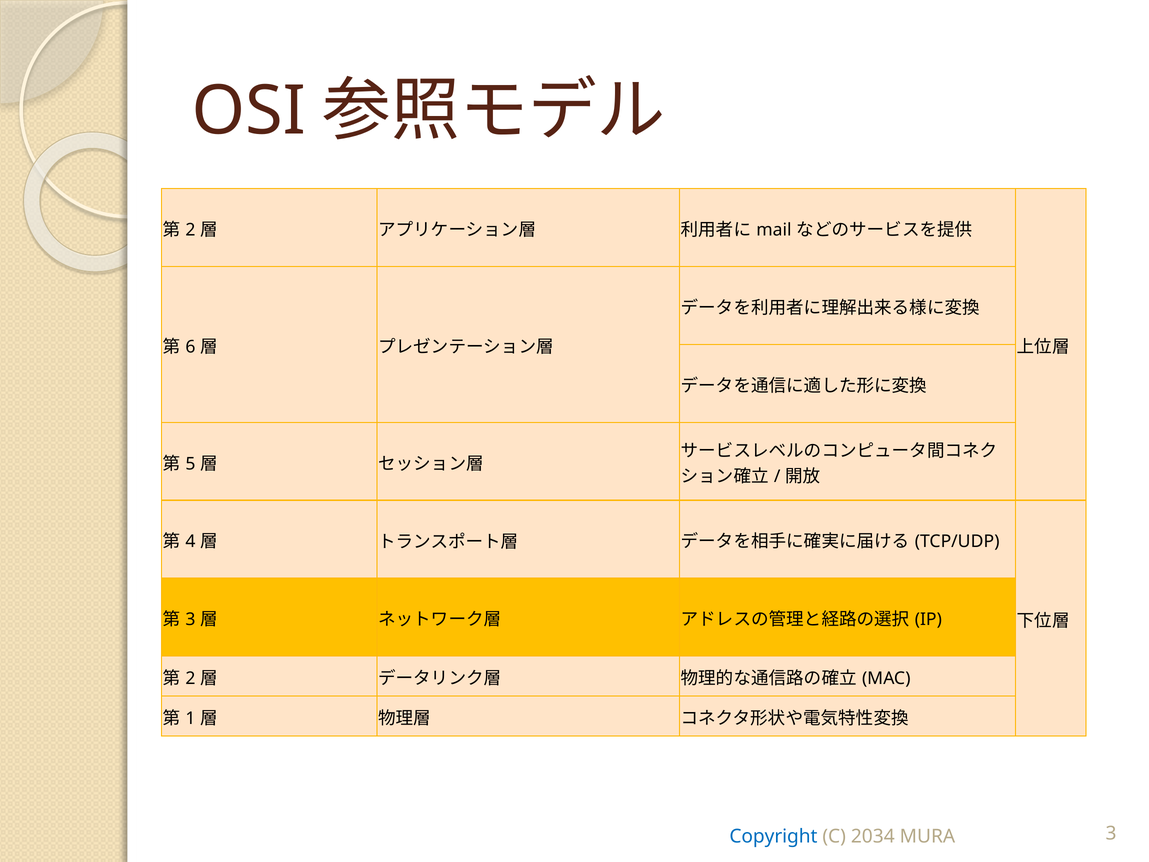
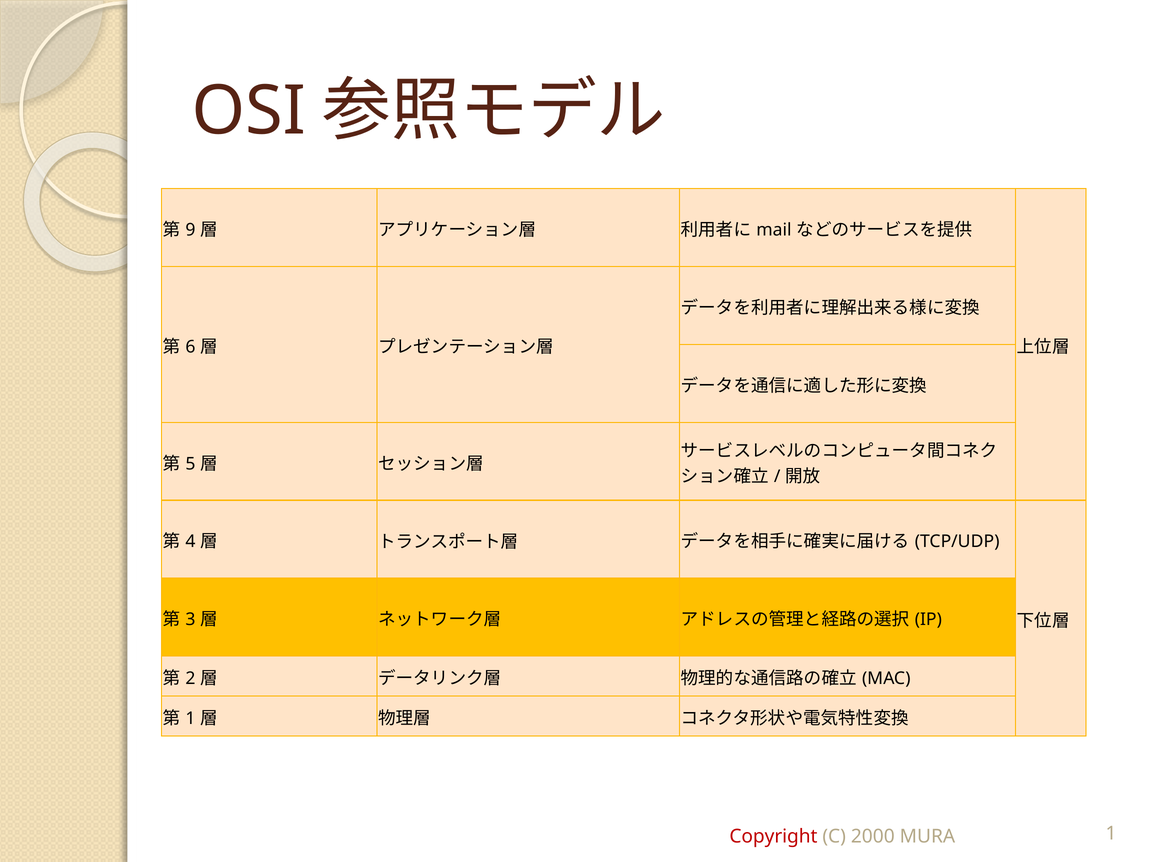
2: 2 -> 9 (190, 230)
Copyright colour: blue -> red (773, 836)
2034: 2034 -> 2000 (873, 836)
MURA 3: 3 -> 1 (1111, 833)
